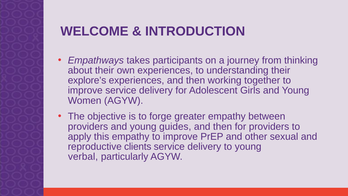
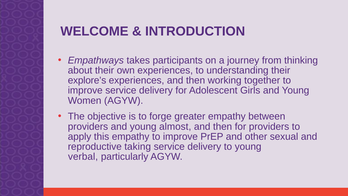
guides: guides -> almost (175, 126)
clients: clients -> taking (138, 146)
